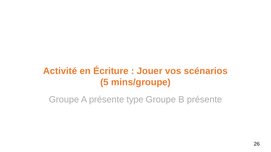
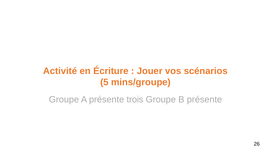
type: type -> trois (135, 100)
